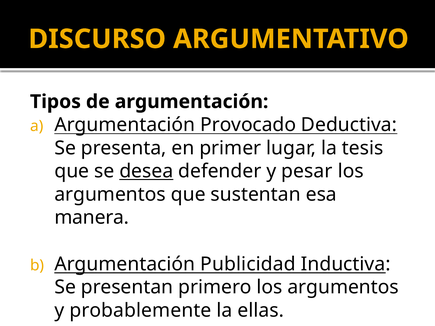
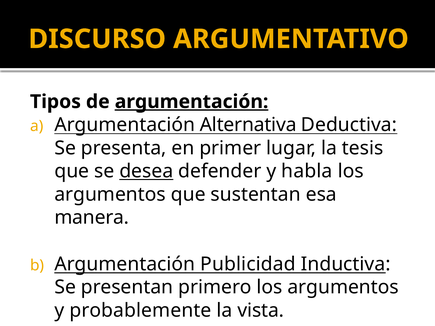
argumentación underline: none -> present (192, 102)
Provocado: Provocado -> Alternativa (248, 125)
pesar: pesar -> habla (307, 171)
ellas: ellas -> vista (261, 311)
